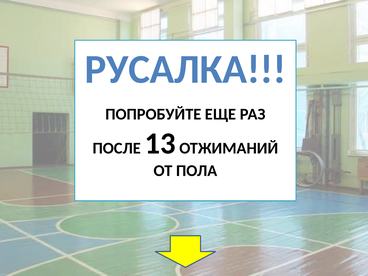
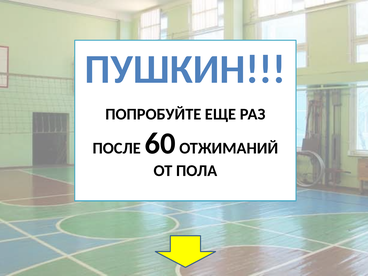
РУСАЛКА: РУСАЛКА -> ПУШКИН (185, 69)
13: 13 -> 60 (160, 144)
